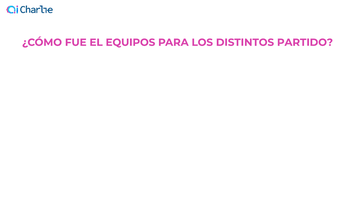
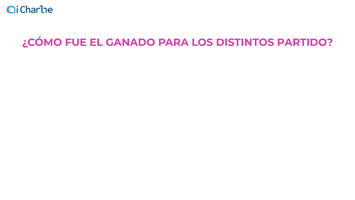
EQUIPOS: EQUIPOS -> GANADO (130, 42)
